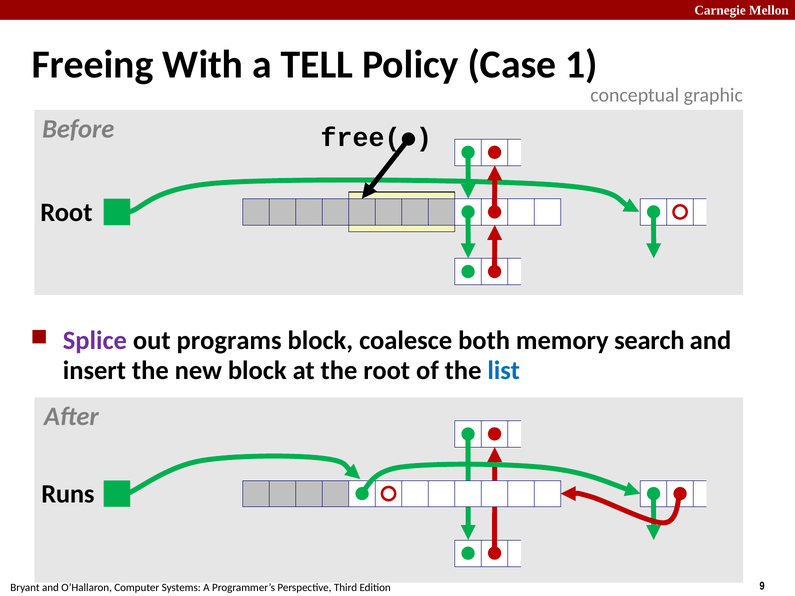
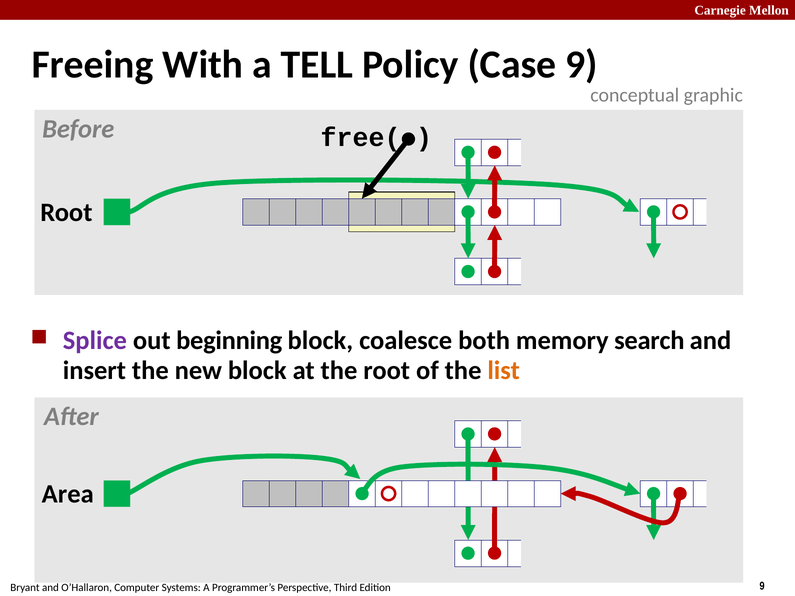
Case 1: 1 -> 9 (582, 65)
programs: programs -> beginning (229, 340)
list colour: blue -> orange (504, 371)
Runs: Runs -> Area (68, 494)
